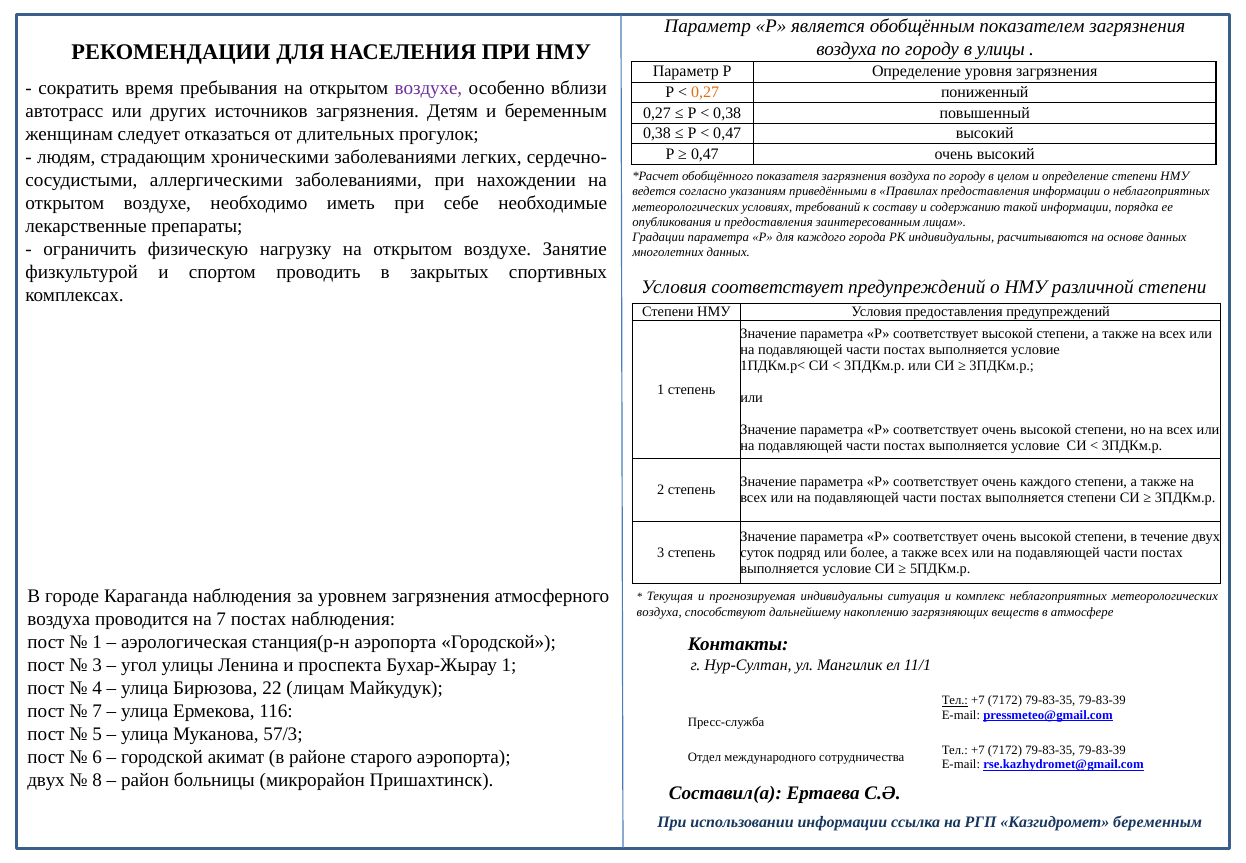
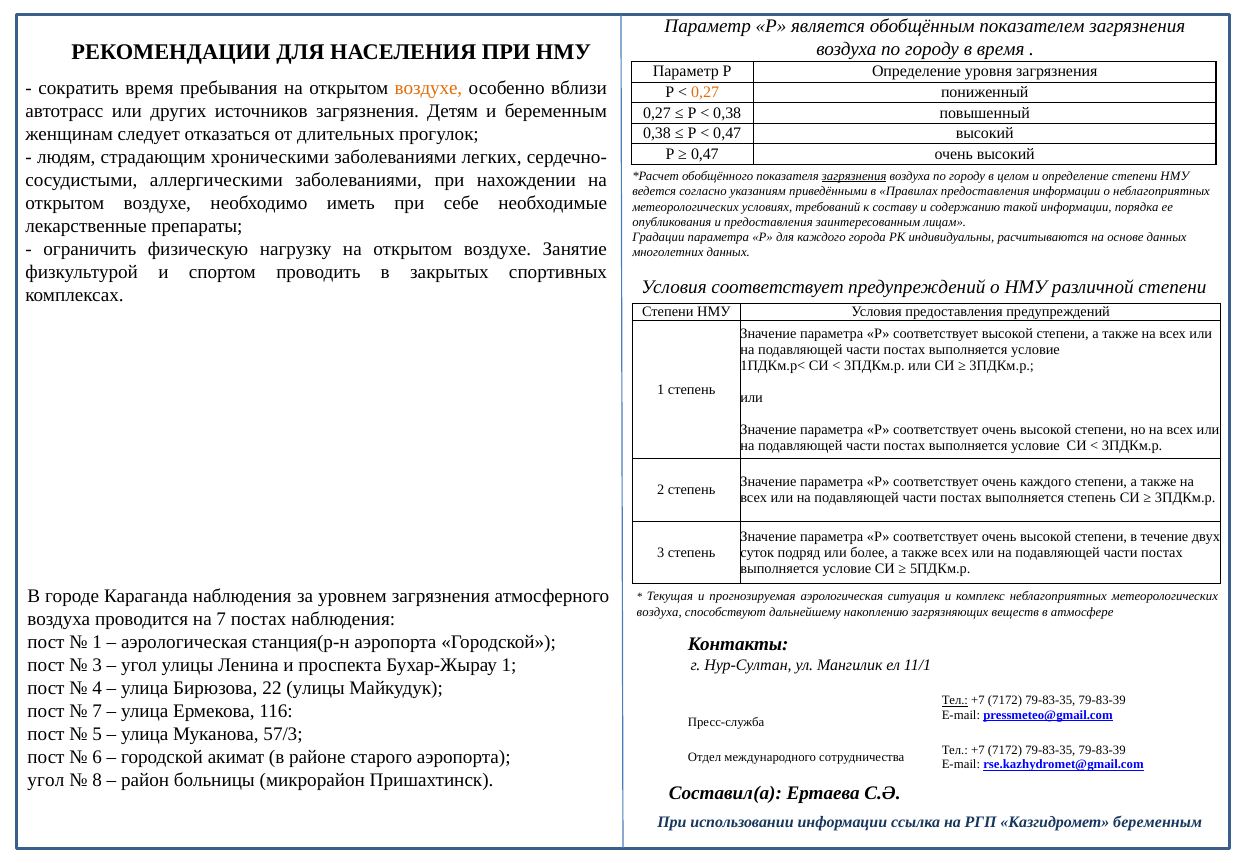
в улицы: улицы -> время (1001, 49)
воздухе colour: purple -> orange (428, 88)
загрязнения underline: none -> present (854, 176)
выполняется степени: степени -> степень (1092, 498)
прогнозируемая индивидуальны: индивидуальны -> аэрологическая (842, 596)
22 лицам: лицам -> улицы (316, 687)
двух: двух -> угол (46, 779)
